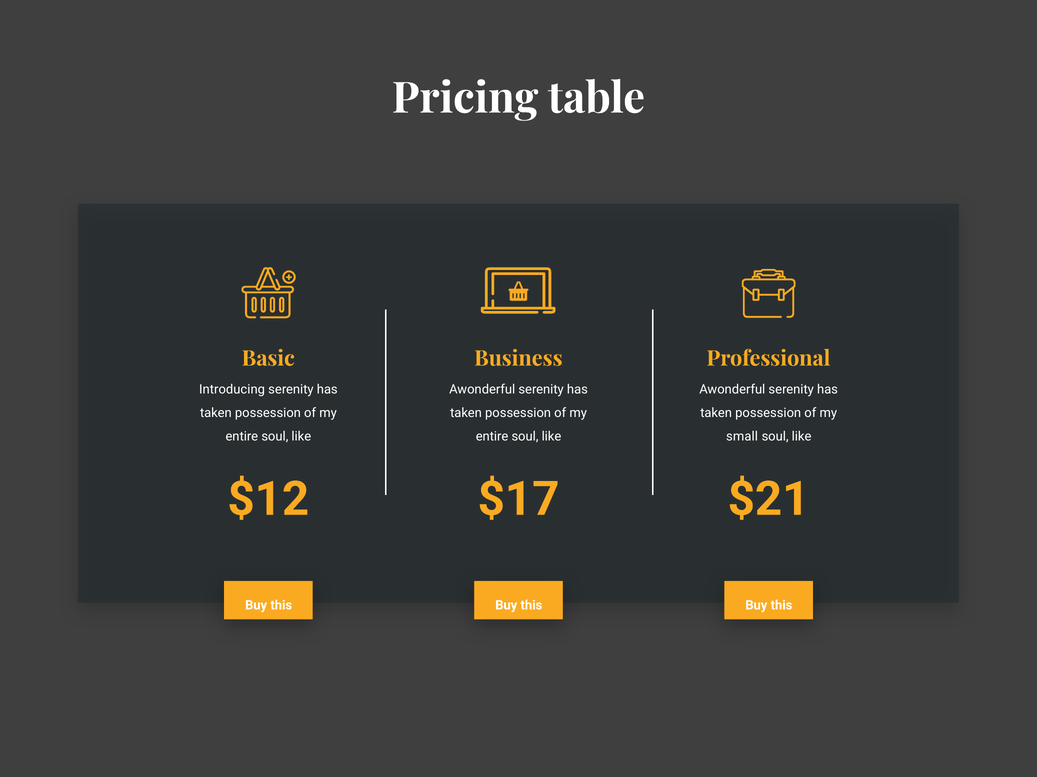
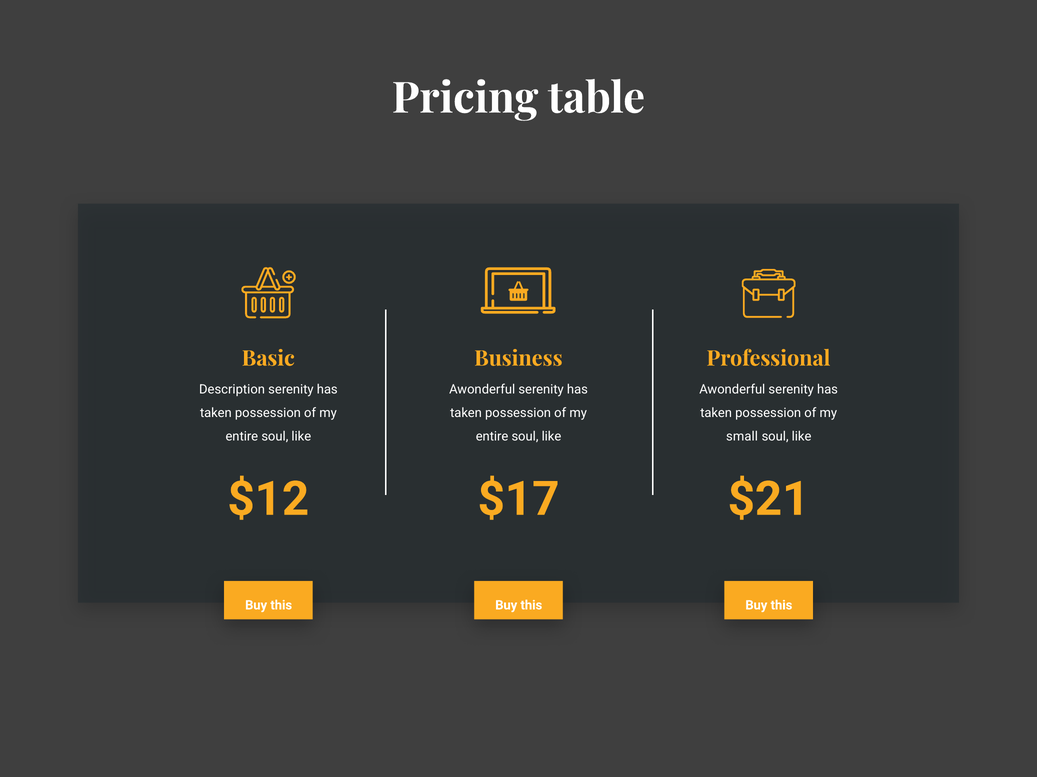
Introducing: Introducing -> Description (232, 390)
